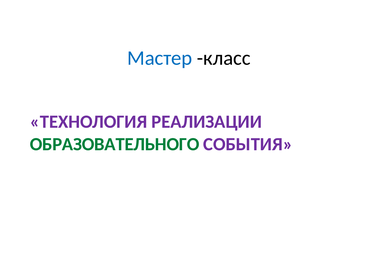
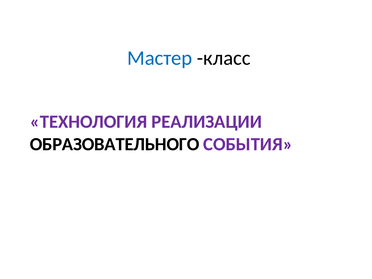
ОБРАЗОВАТЕЛЬНОГО colour: green -> black (115, 144)
